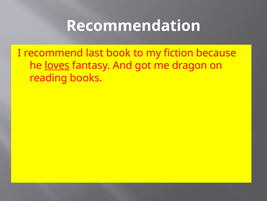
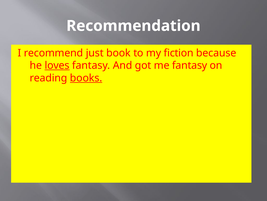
last: last -> just (95, 53)
me dragon: dragon -> fantasy (190, 65)
books underline: none -> present (86, 78)
